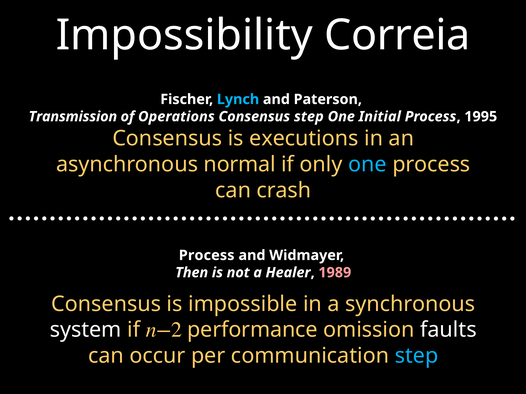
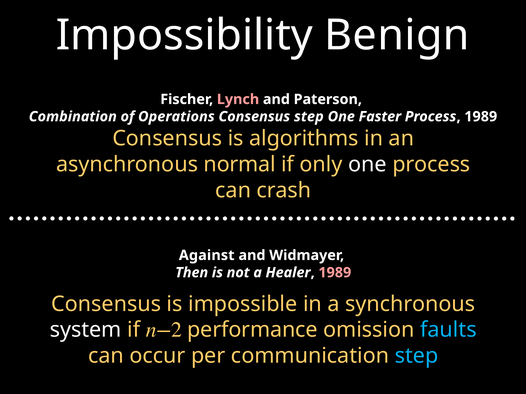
Correia: Correia -> Benign (397, 35)
Lynch colour: light blue -> pink (238, 99)
Transmission: Transmission -> Combination (73, 117)
Initial: Initial -> Faster (380, 117)
Process 1995: 1995 -> 1989 (481, 117)
executions: executions -> algorithms (304, 139)
one colour: light blue -> white (367, 165)
Process: Process -> Against (207, 256)
faults colour: white -> light blue (448, 330)
